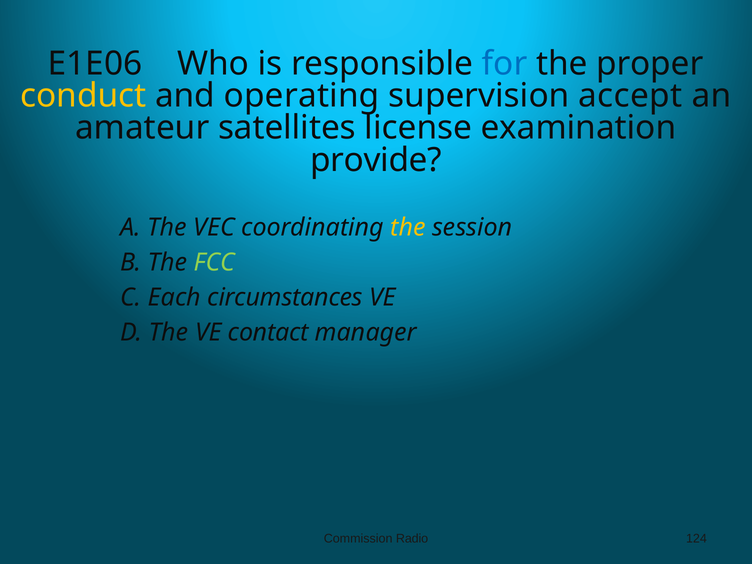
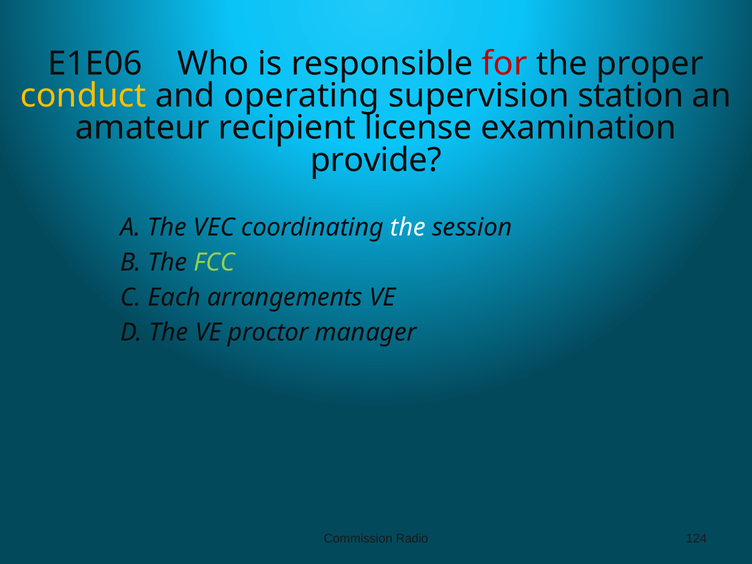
for colour: blue -> red (505, 64)
accept: accept -> station (631, 96)
satellites: satellites -> recipient (287, 128)
the colour: yellow -> white (408, 227)
circumstances: circumstances -> arrangements (285, 298)
contact: contact -> proctor (268, 333)
